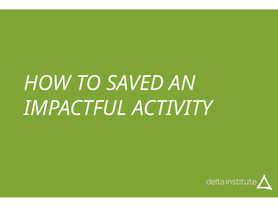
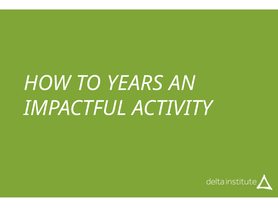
SAVED: SAVED -> YEARS (135, 84)
